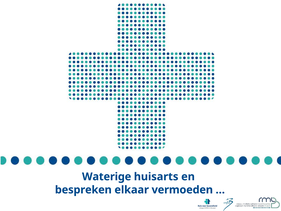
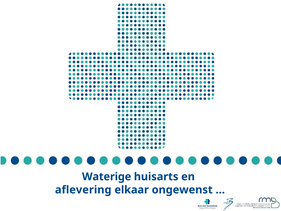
bespreken: bespreken -> aflevering (83, 190)
vermoeden: vermoeden -> ongewenst (182, 190)
